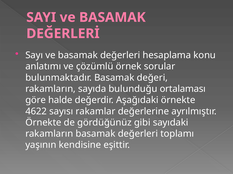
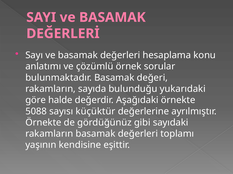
ortalaması: ortalaması -> yukarıdaki (183, 89)
4622: 4622 -> 5088 (36, 112)
rakamlar: rakamlar -> küçüktür (95, 112)
